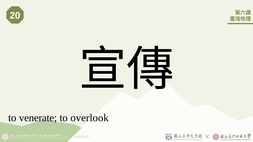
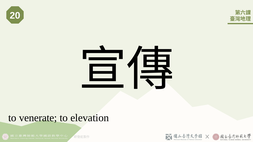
overlook: overlook -> elevation (90, 118)
